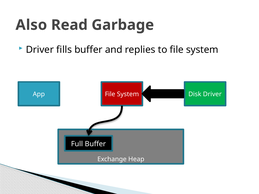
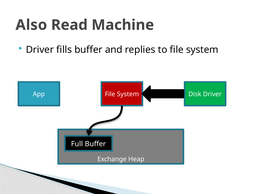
Garbage: Garbage -> Machine (123, 25)
